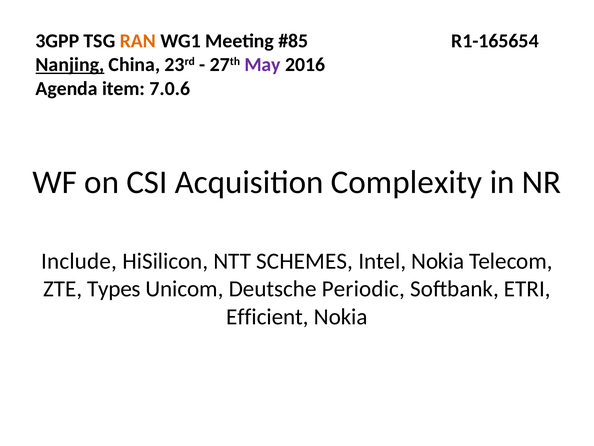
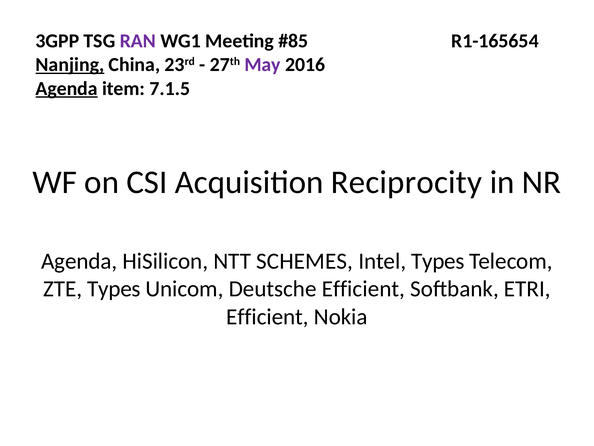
RAN colour: orange -> purple (138, 41)
Agenda underline: none -> present (67, 88)
7.0.6: 7.0.6 -> 7.1.5 (170, 88)
Complexity: Complexity -> Reciprocity (406, 182)
Include: Include -> Agenda (79, 261)
Intel Nokia: Nokia -> Types (438, 261)
Deutsche Periodic: Periodic -> Efficient (363, 289)
